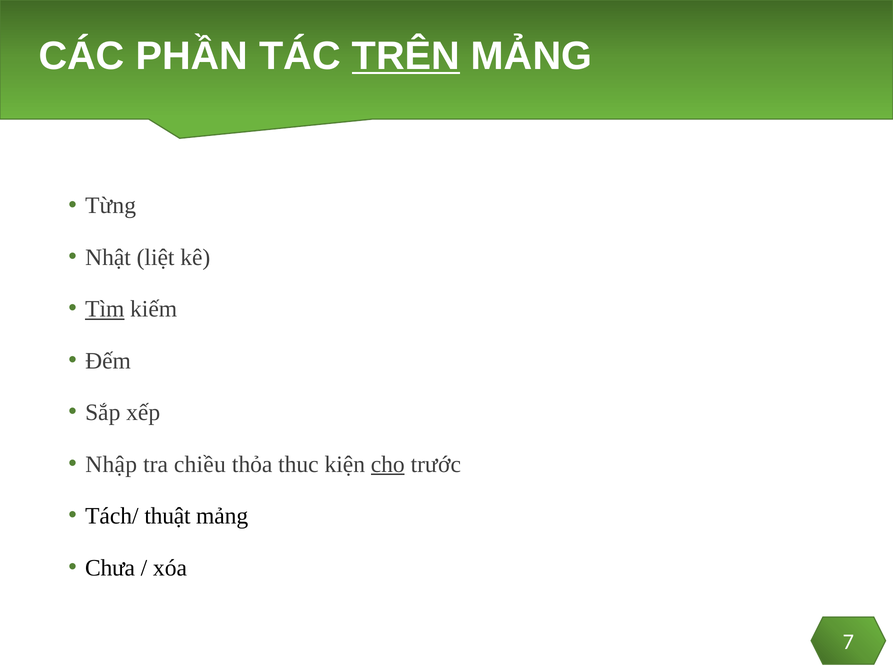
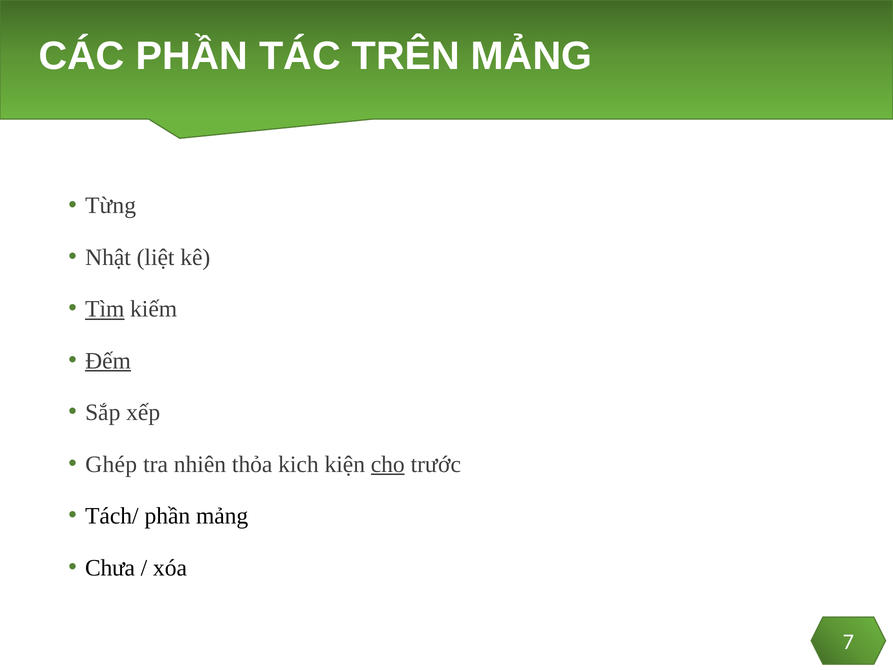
TRÊN underline: present -> none (406, 56)
Đếm underline: none -> present (108, 361)
Nhập: Nhập -> Ghép (111, 464)
chiều: chiều -> nhiên (200, 464)
thuc: thuc -> kich (298, 464)
Tách/ thuật: thuật -> phần (167, 516)
